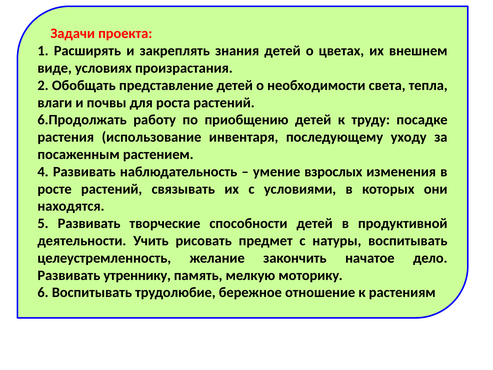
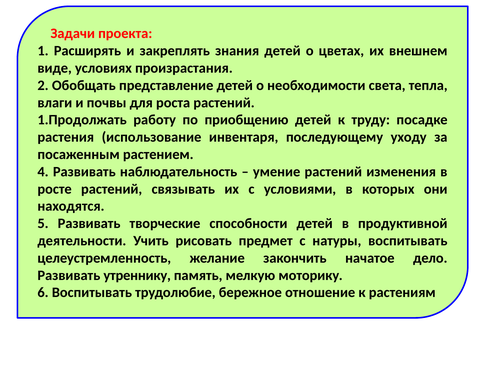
6.Продолжать: 6.Продолжать -> 1.Продолжать (82, 120)
умение взрослых: взрослых -> растений (333, 172)
